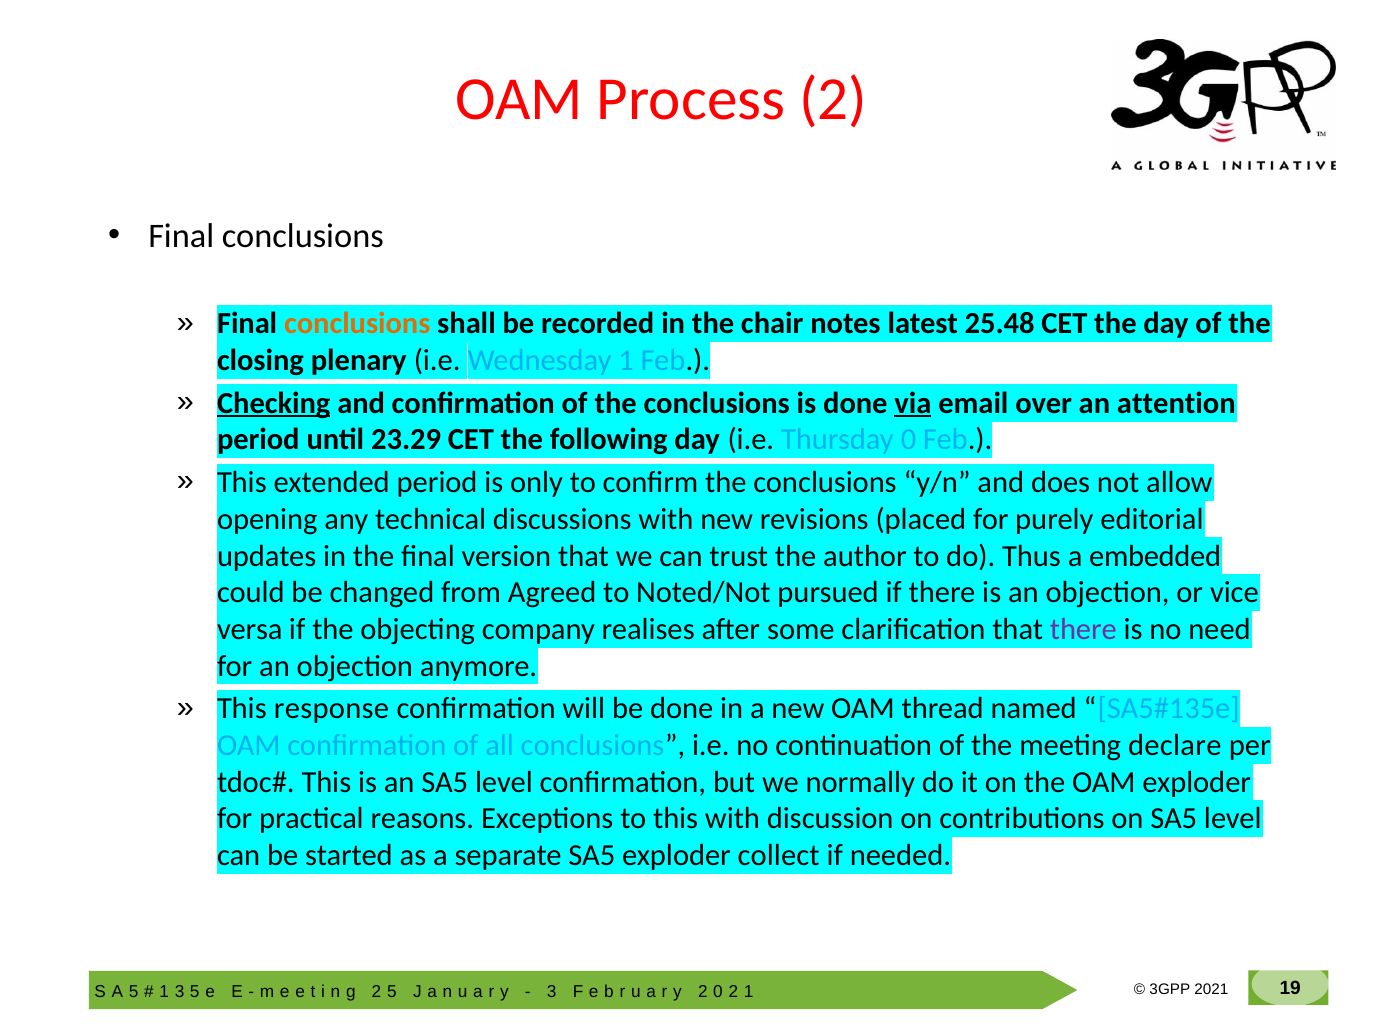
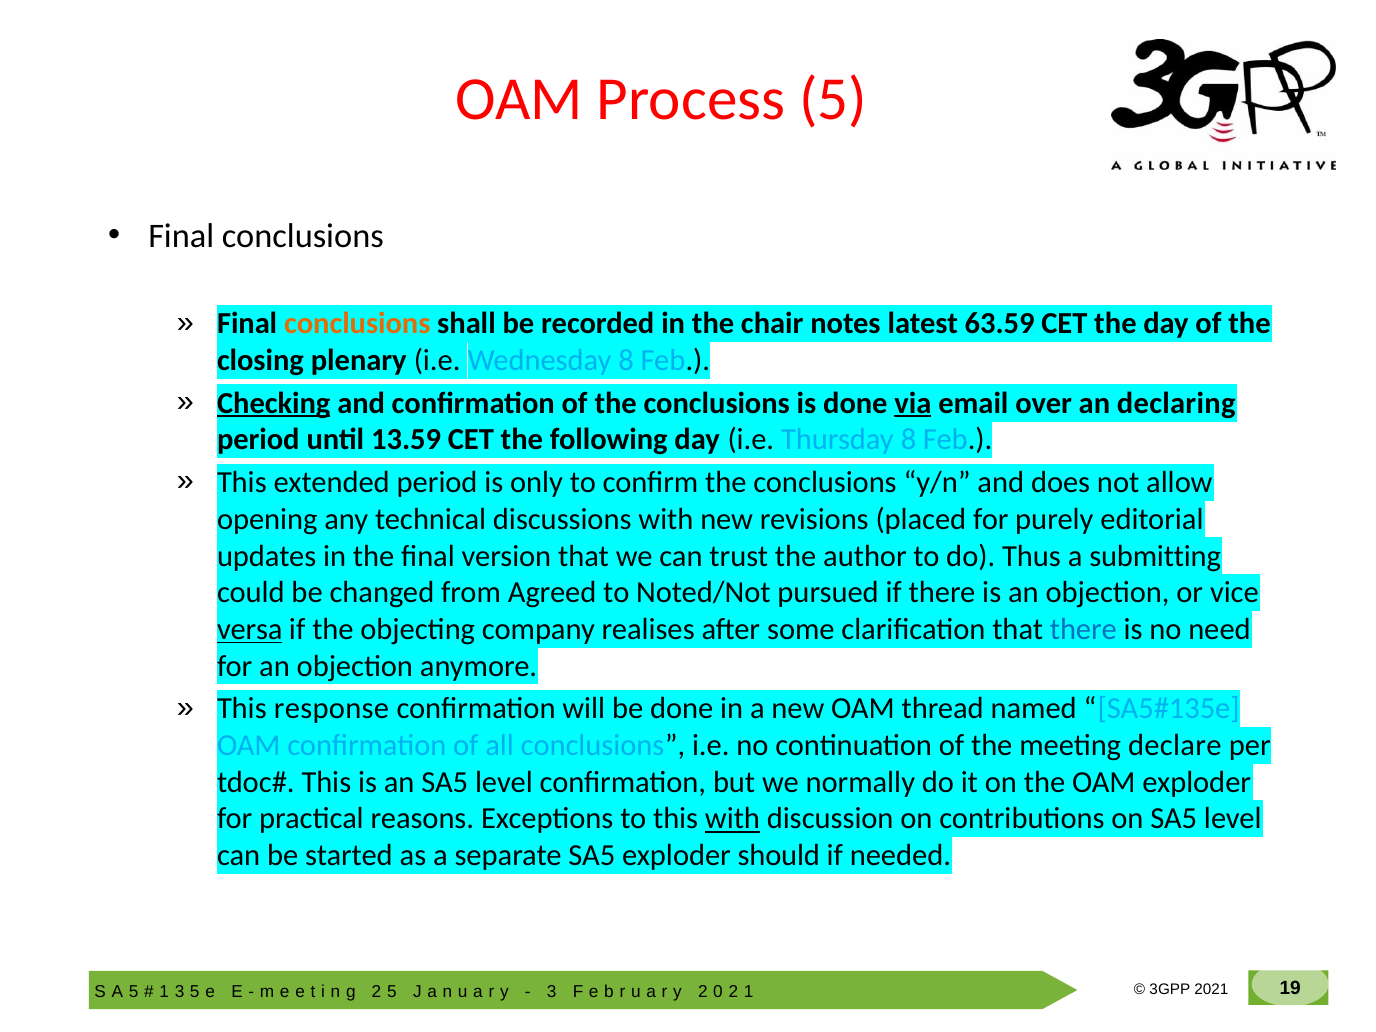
Process 2: 2 -> 5 (833, 99)
25.48: 25.48 -> 63.59 (1000, 324)
Wednesday 1: 1 -> 8 (626, 360)
attention: attention -> declaring (1176, 403)
23.29: 23.29 -> 13.59 (406, 440)
Thursday 0: 0 -> 8 (909, 440)
embedded: embedded -> submitting (1155, 556)
versa underline: none -> present (250, 629)
there colour: purple -> blue (1083, 629)
with underline: none -> present (732, 819)
collect: collect -> should (779, 856)
